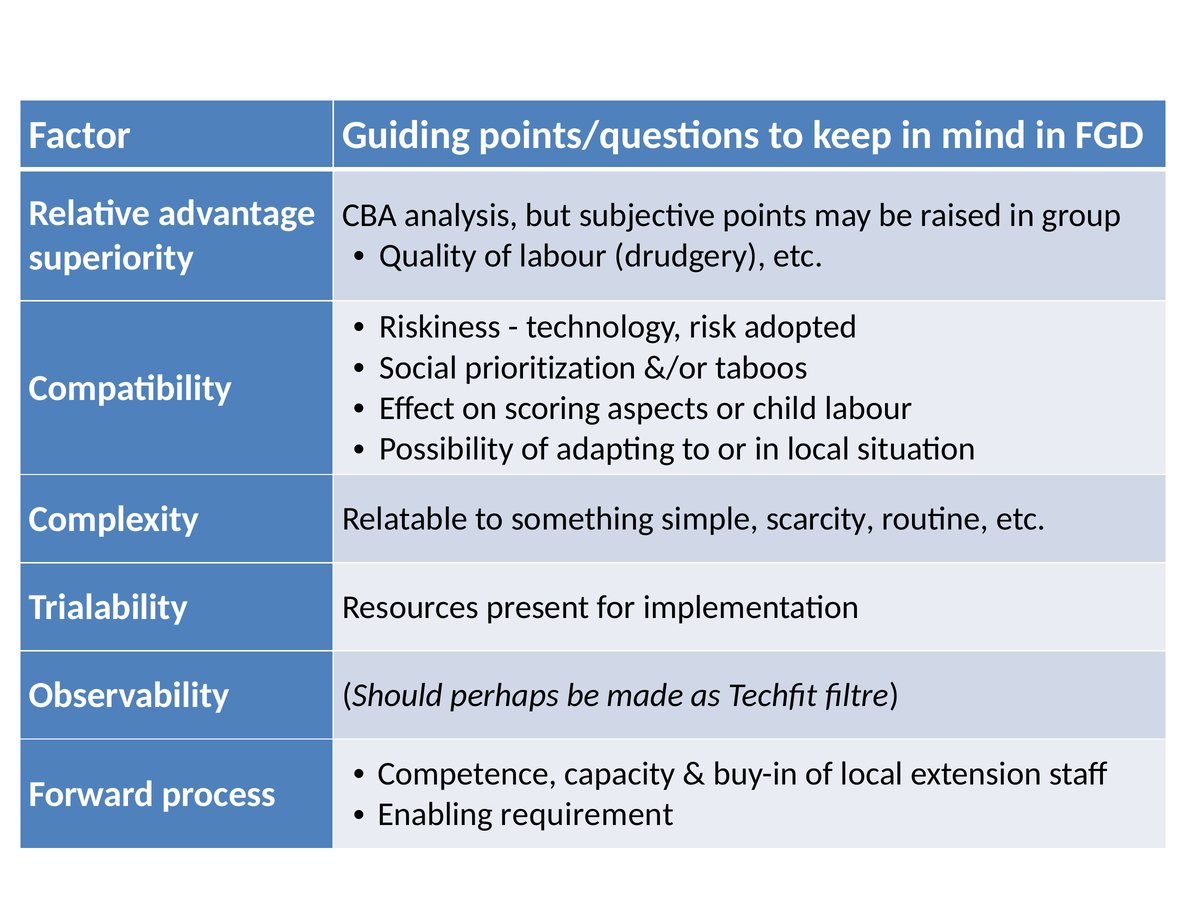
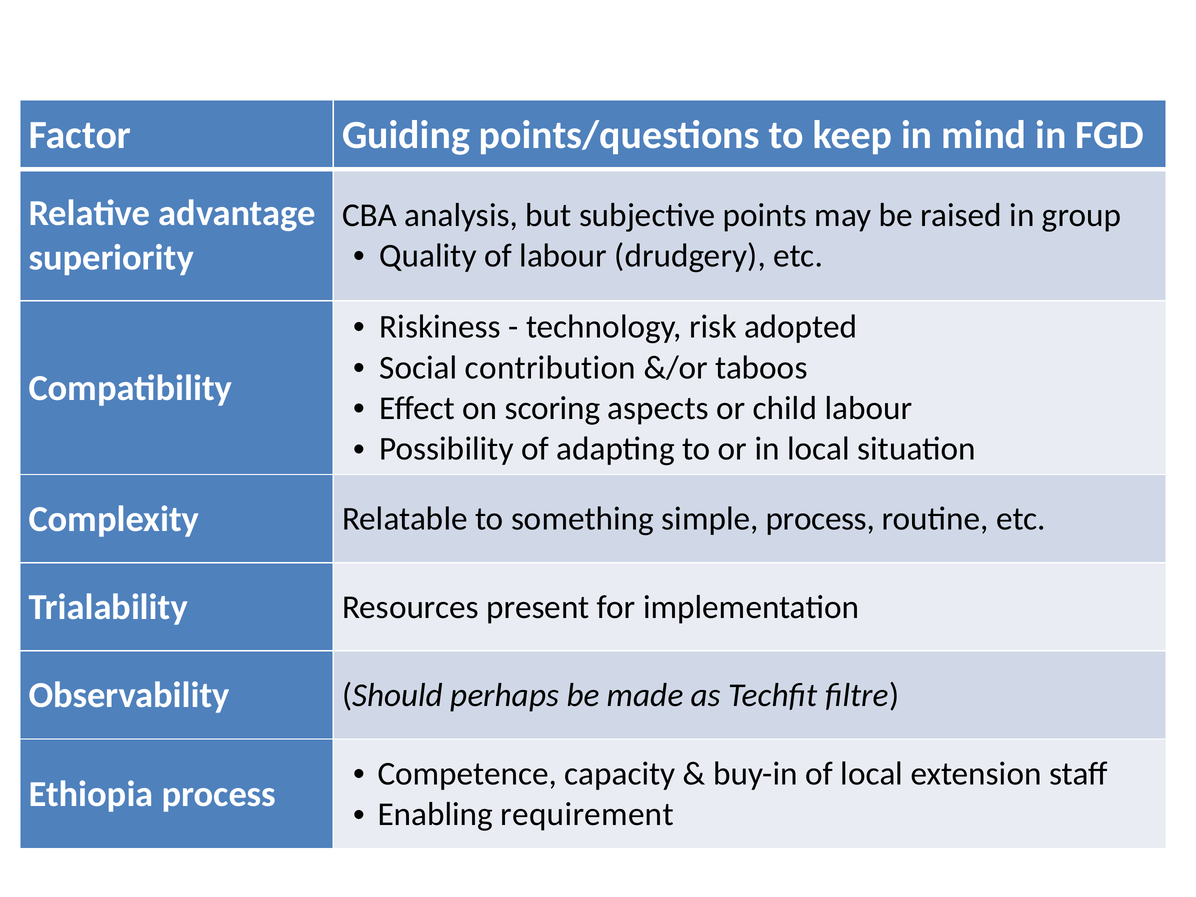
prioritization: prioritization -> contribution (550, 368)
simple scarcity: scarcity -> process (820, 519)
Forward: Forward -> Ethiopia (91, 794)
